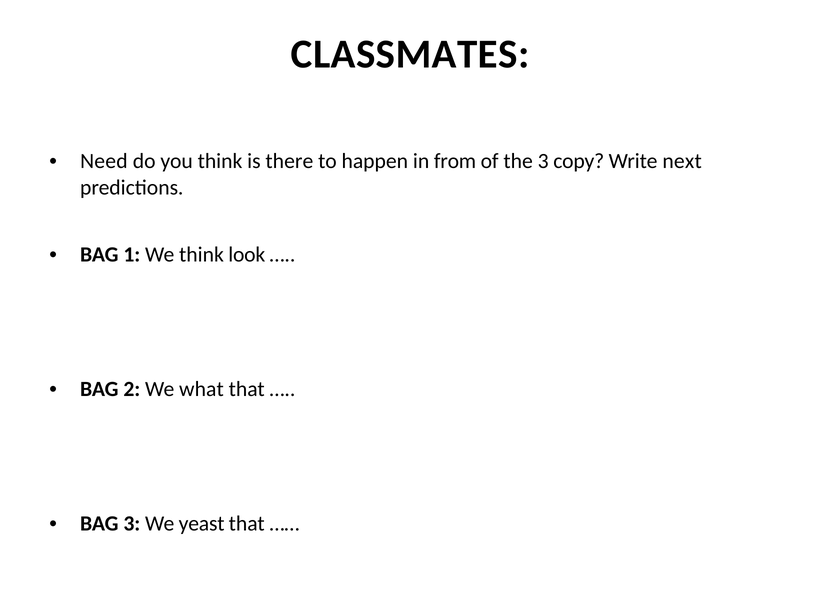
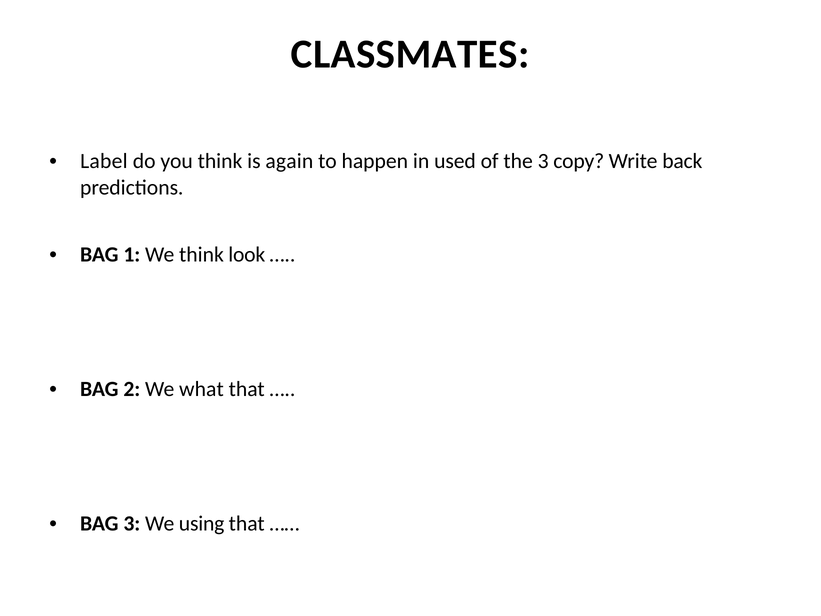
Need: Need -> Label (104, 161)
there: there -> again (289, 161)
from: from -> used (455, 161)
next: next -> back (682, 161)
yeast: yeast -> using (202, 523)
